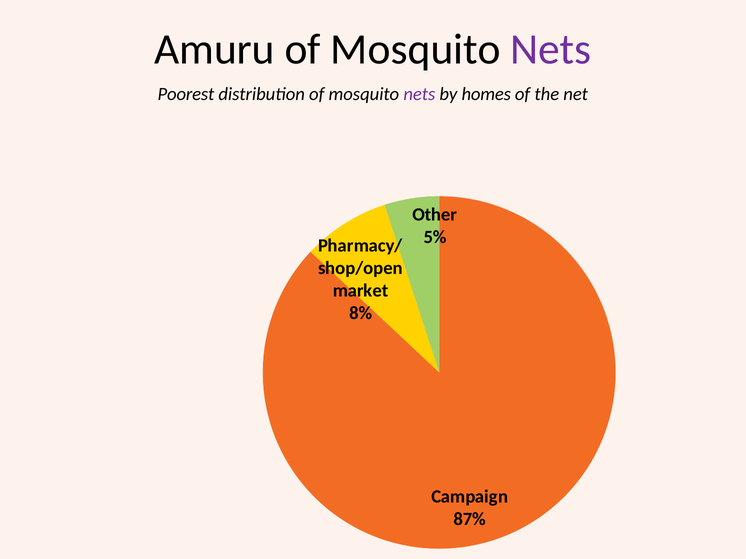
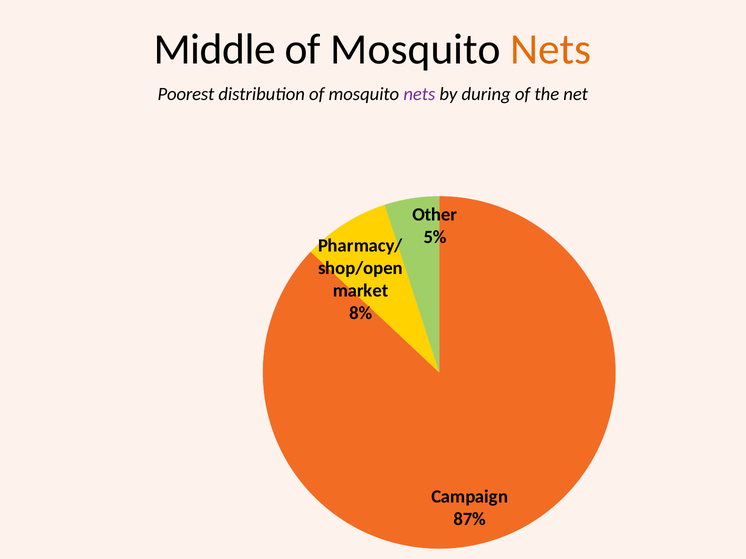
Amuru: Amuru -> Middle (215, 50)
Nets colour: purple -> orange (551, 50)
homes: homes -> during (486, 94)
